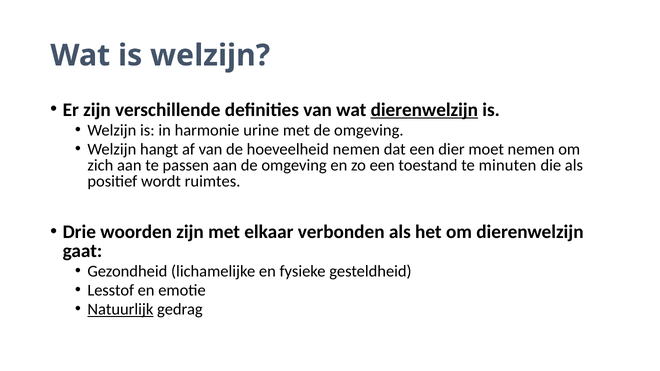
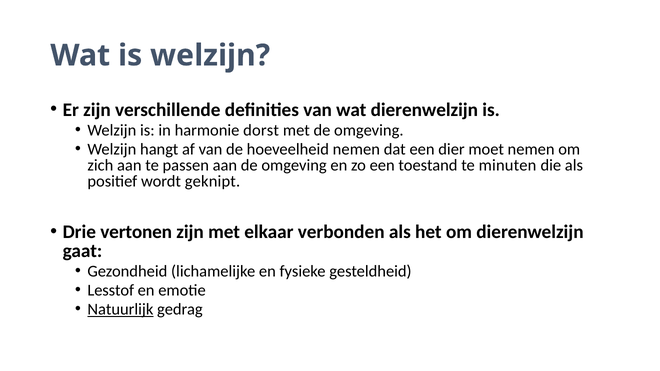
dierenwelzijn underline: present -> none (424, 110)
urine: urine -> dorst (261, 130)
ruimtes: ruimtes -> geknipt (213, 182)
woorden: woorden -> vertonen (136, 232)
